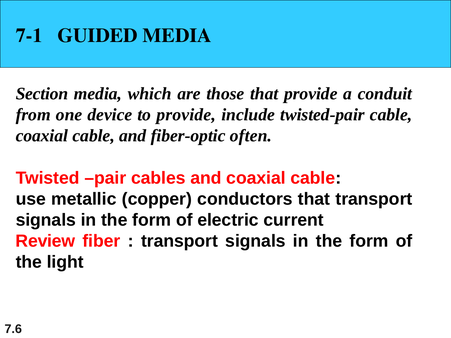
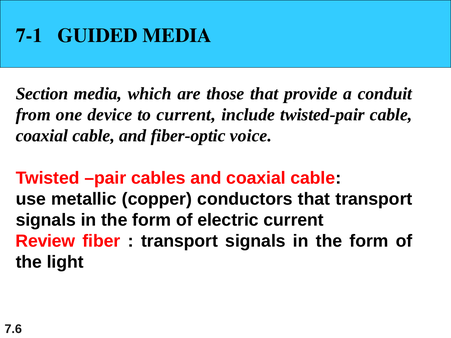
to provide: provide -> current (186, 115)
often: often -> voice (251, 136)
